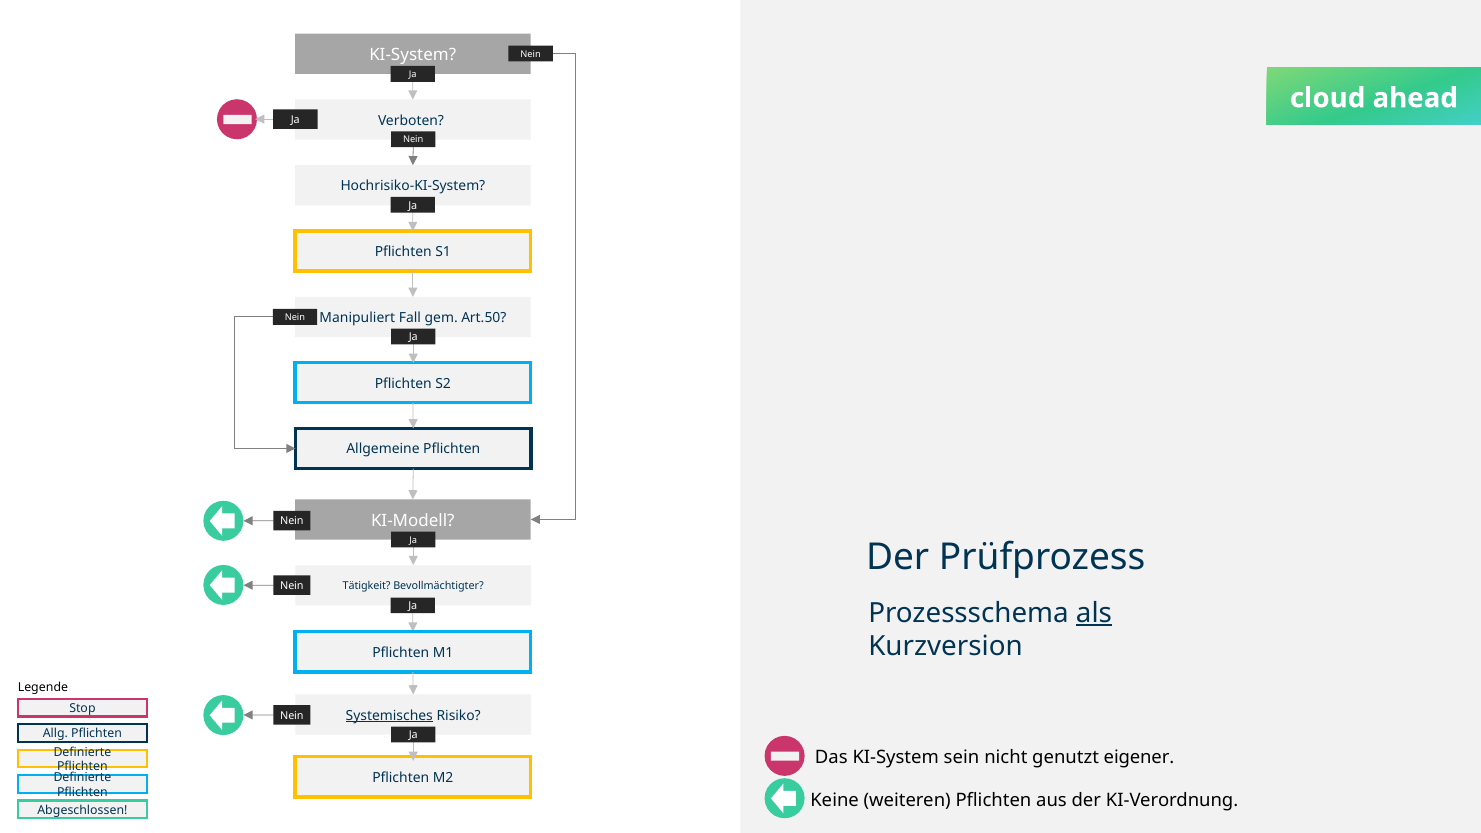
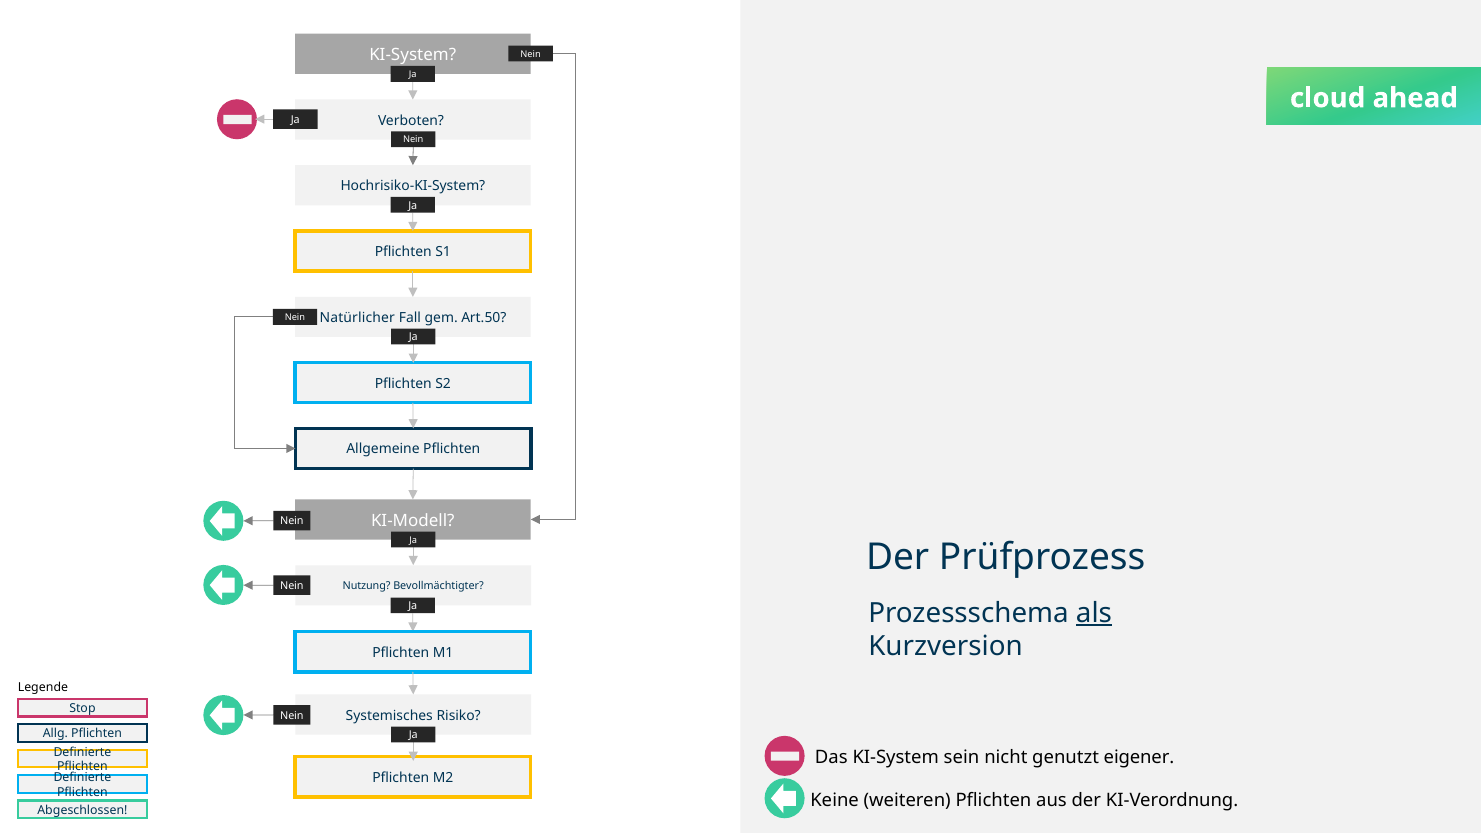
Manipuliert: Manipuliert -> Natürlicher (357, 318)
Tätigkeit: Tätigkeit -> Nutzung (367, 586)
Systemisches underline: present -> none (389, 715)
